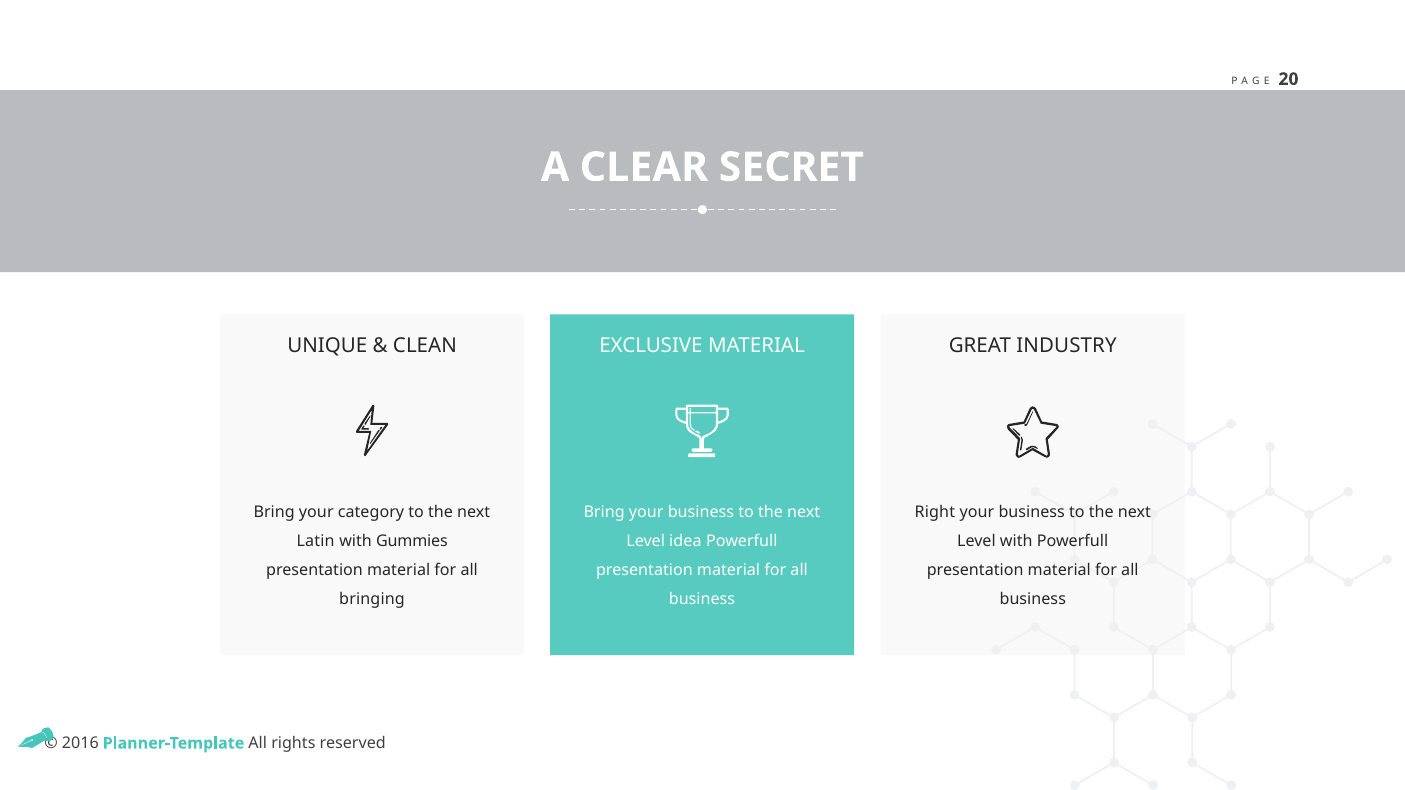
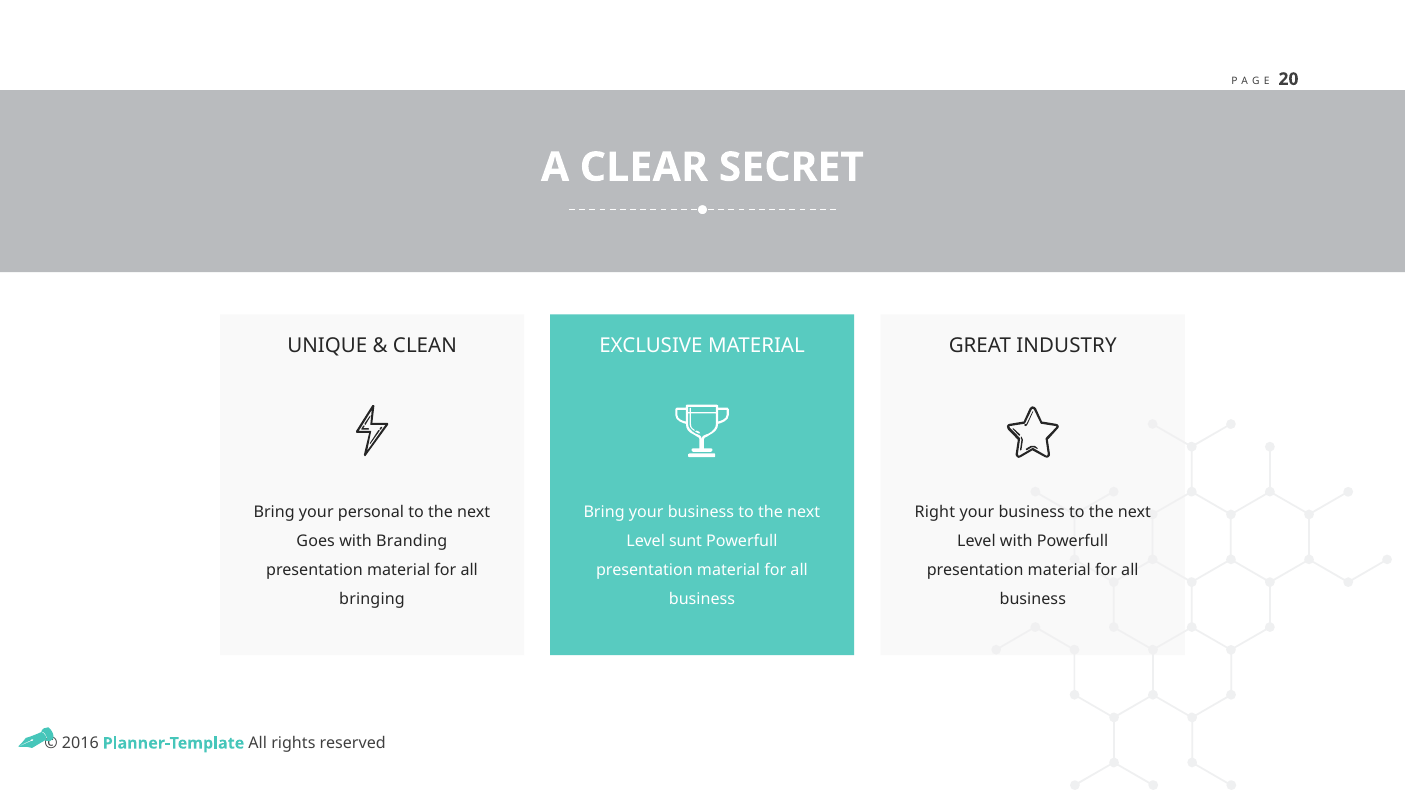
category: category -> personal (371, 512)
Latin: Latin -> Goes (316, 541)
Gummies: Gummies -> Branding (412, 541)
idea: idea -> sunt (686, 541)
